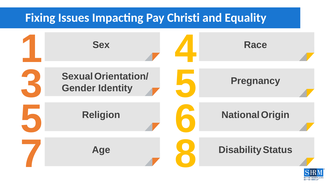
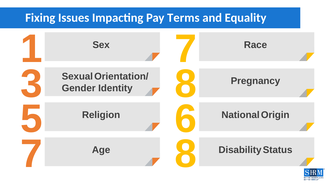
Christi: Christi -> Terms (183, 18)
Sex 4: 4 -> 7 (186, 49)
3 5: 5 -> 8 (186, 84)
